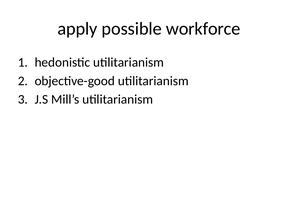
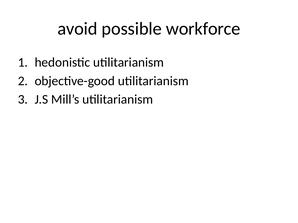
apply: apply -> avoid (77, 29)
